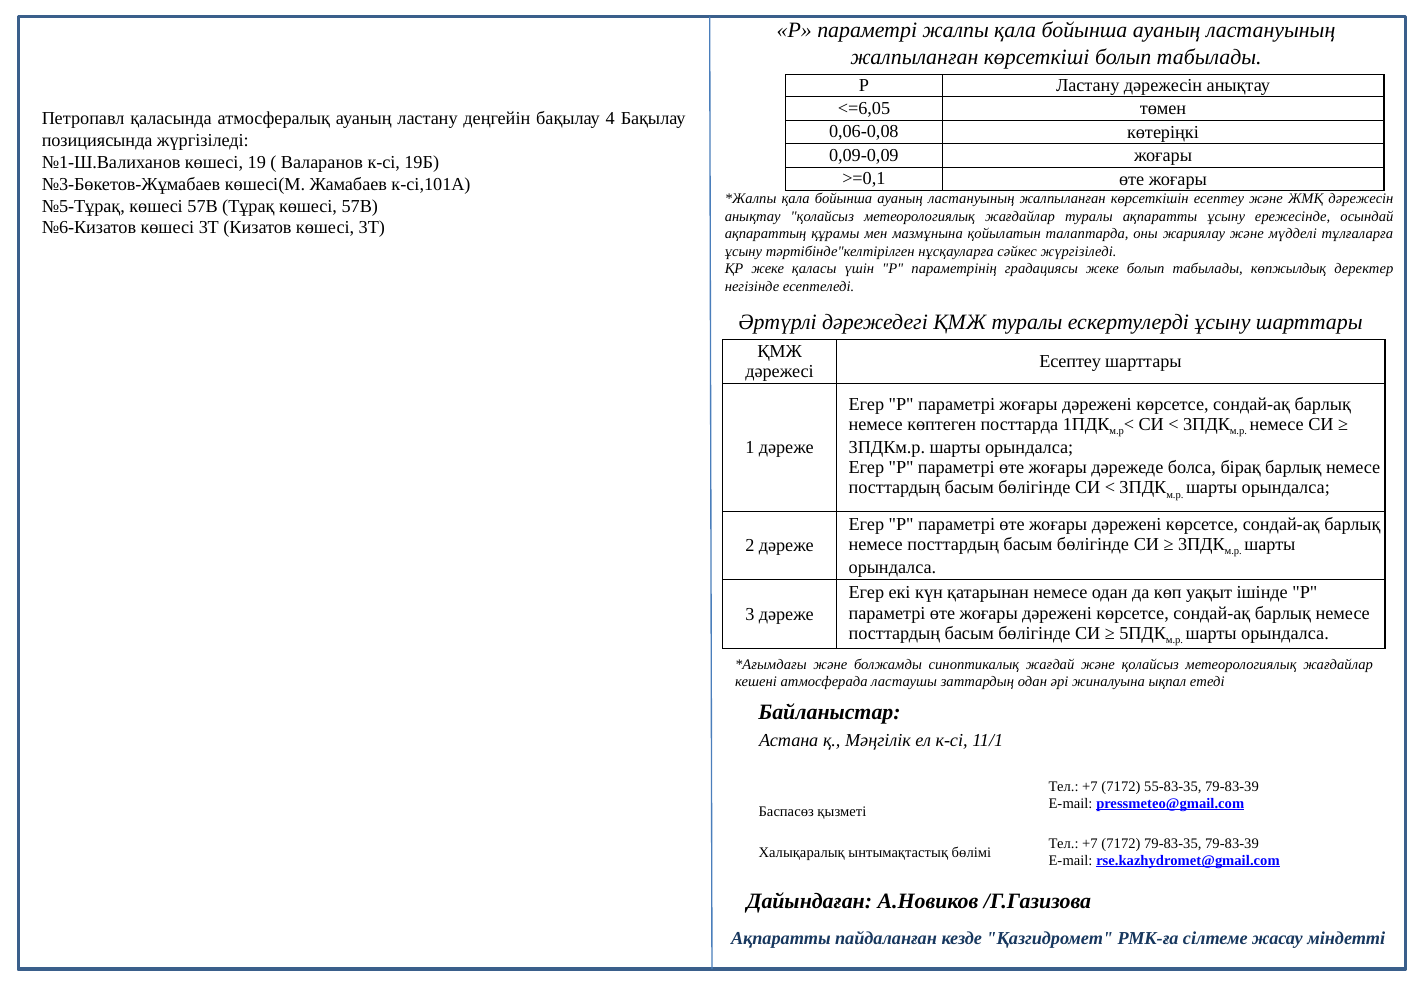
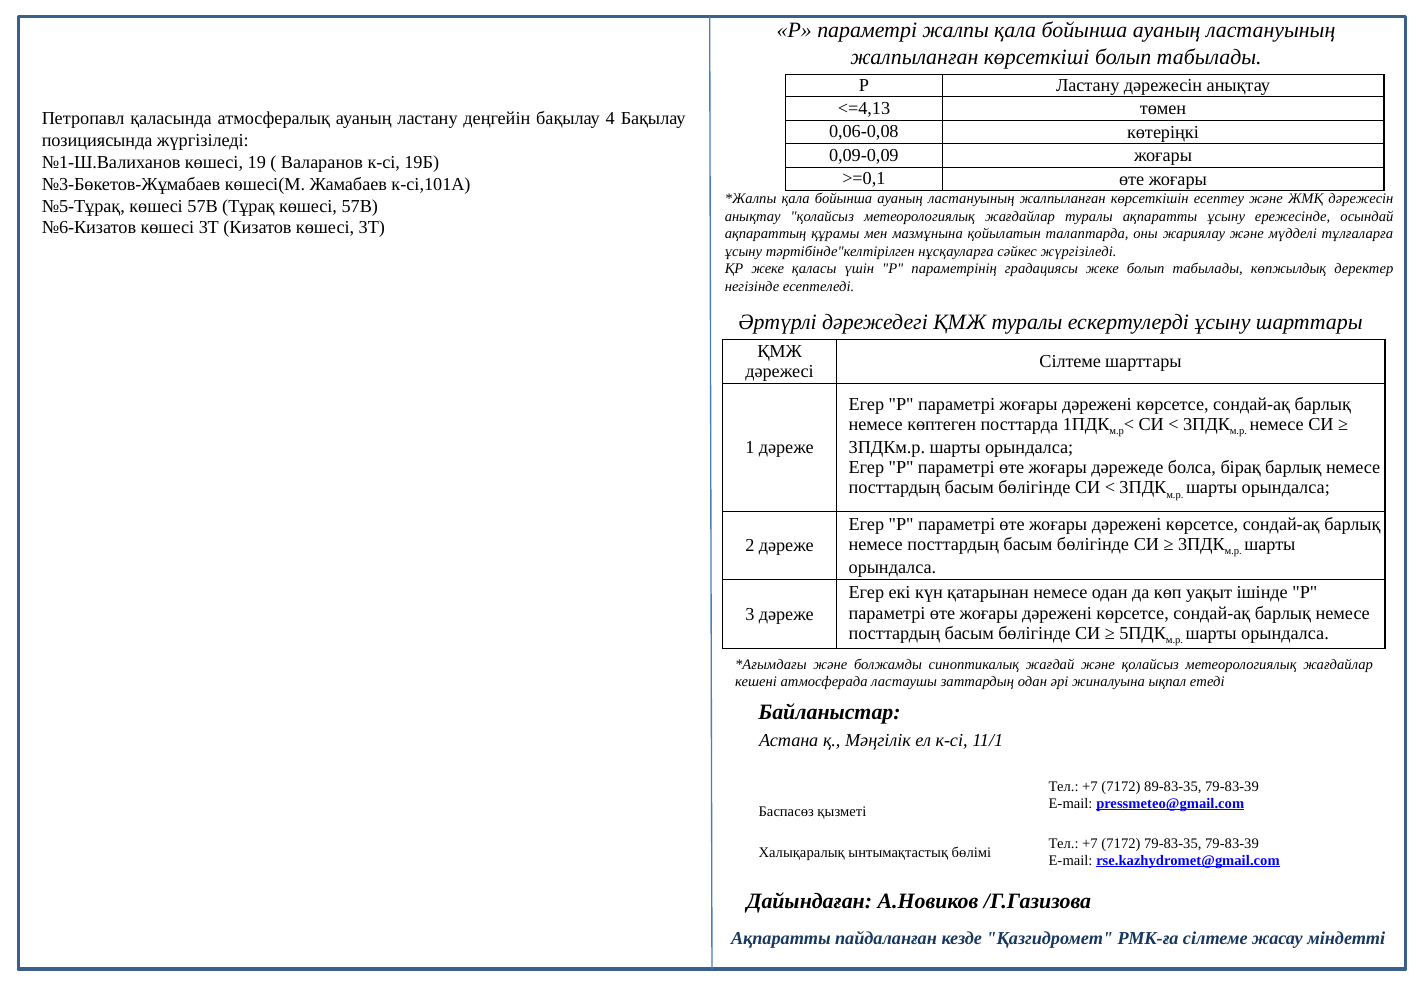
<=6,05: <=6,05 -> <=4,13 (864, 108)
Есептеу: Есептеу -> Сілтеме (1070, 361)
55-83-35: 55-83-35 -> 89-83-35 (1173, 787)
